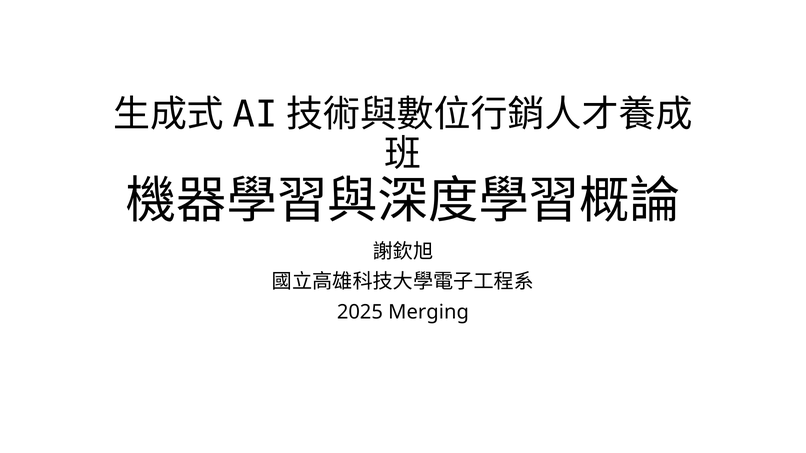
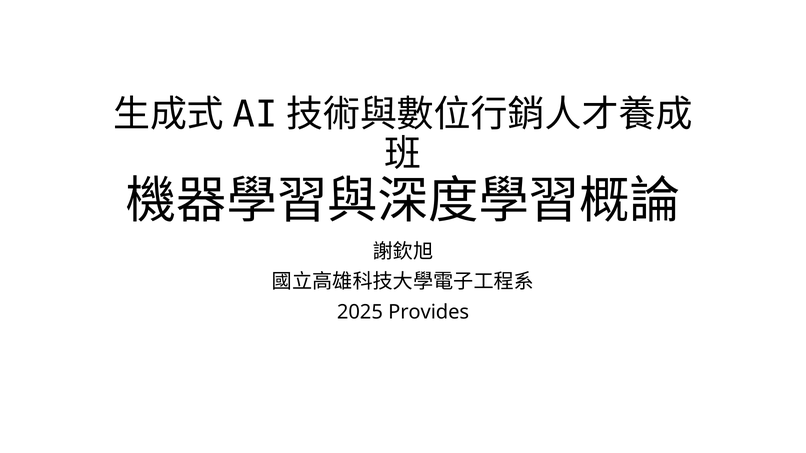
Merging: Merging -> Provides (429, 312)
